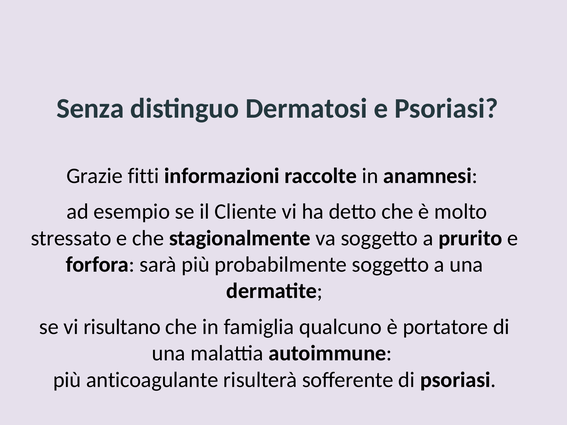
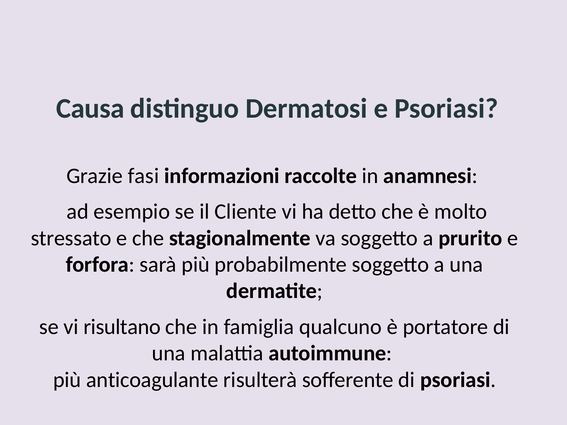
Senza: Senza -> Causa (90, 109)
fitti: fitti -> fasi (143, 176)
